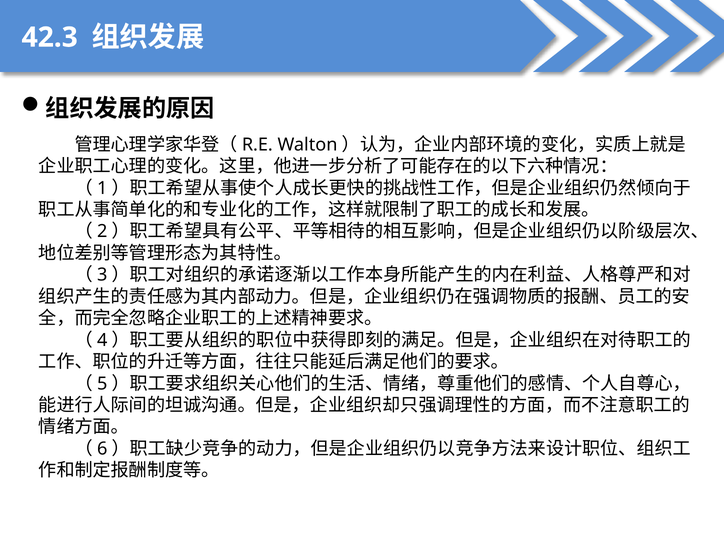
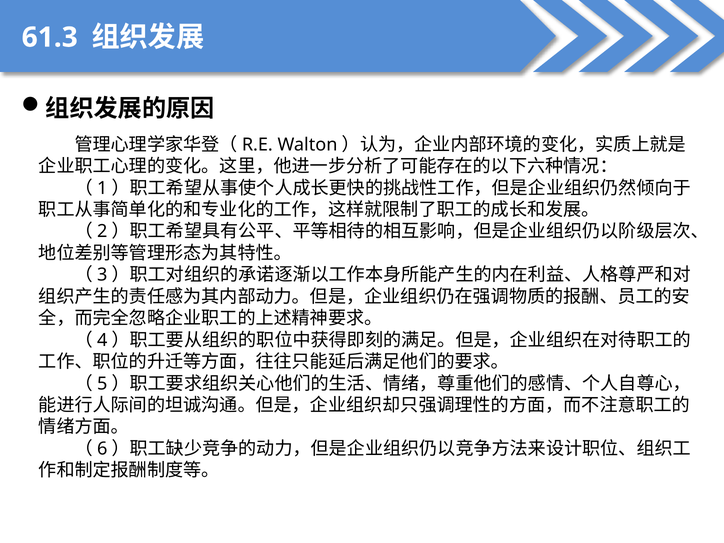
42.3: 42.3 -> 61.3 (50, 37)
